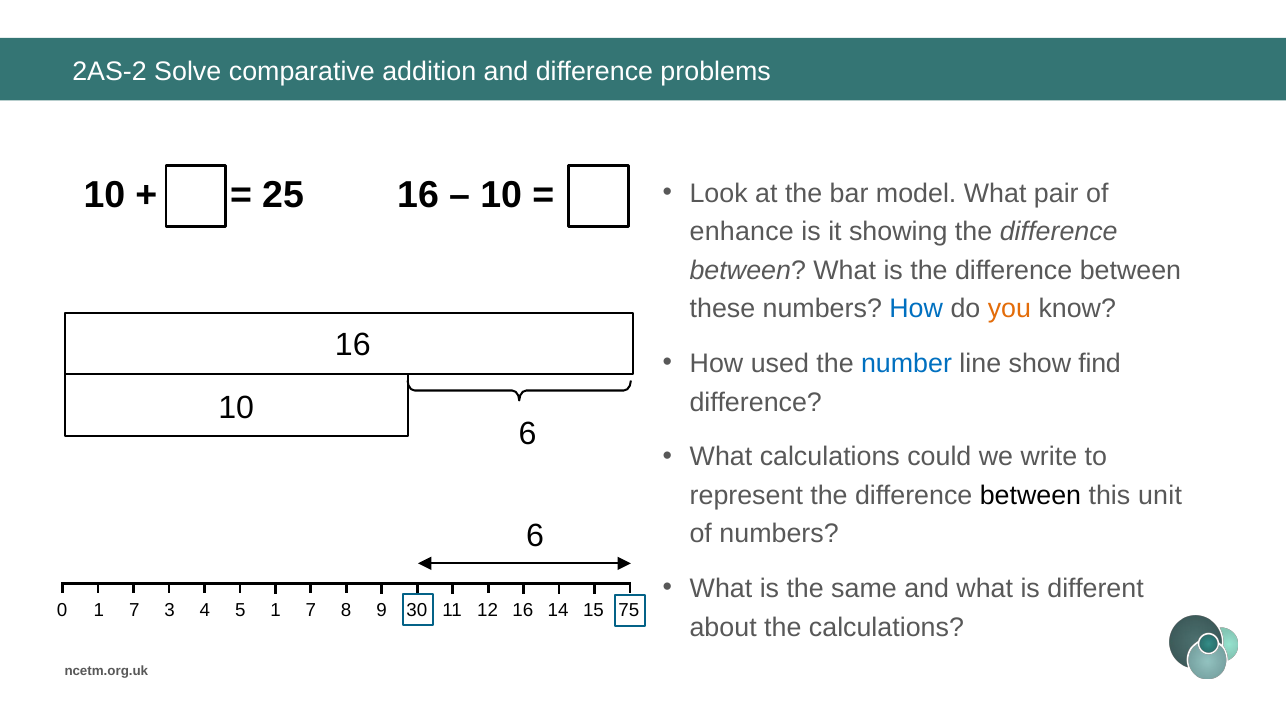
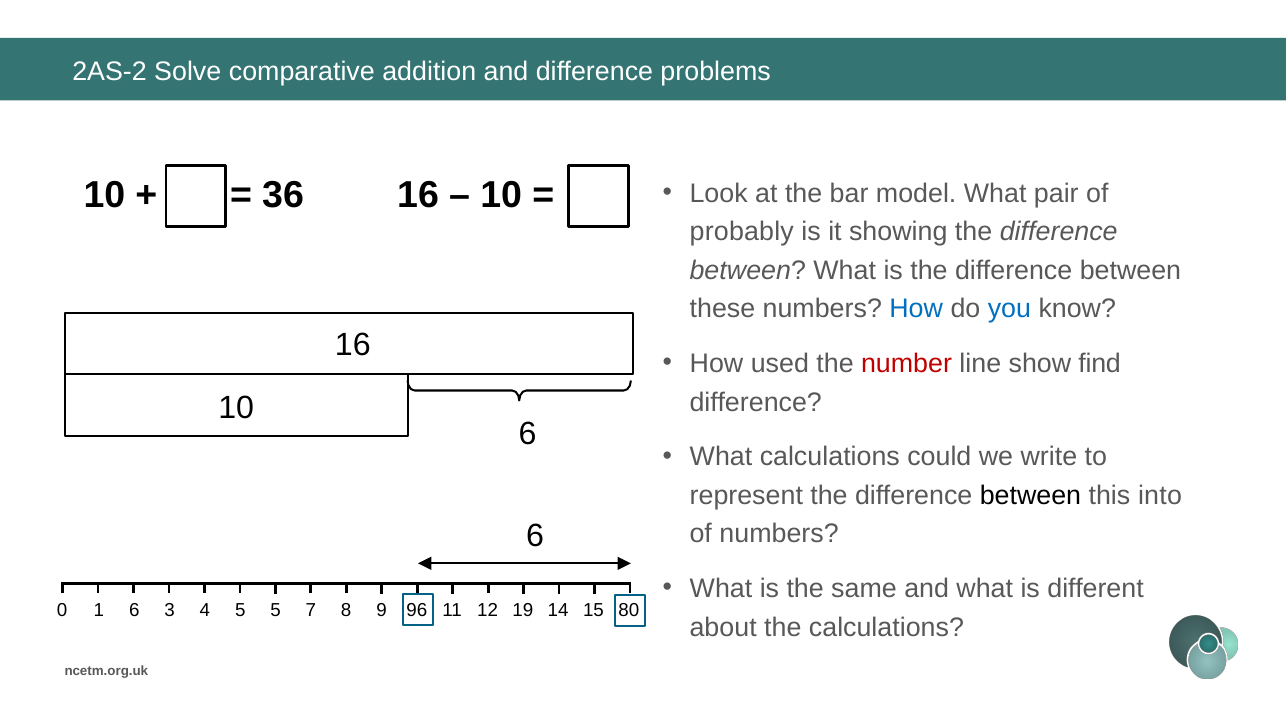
25: 25 -> 36 (283, 195)
enhance: enhance -> probably (742, 232)
you colour: orange -> blue (1009, 309)
number colour: blue -> red (907, 364)
unit: unit -> into (1160, 496)
0 1 7: 7 -> 6 (134, 611)
5 1: 1 -> 5 (276, 611)
30: 30 -> 96 (417, 611)
12 16: 16 -> 19 (523, 611)
75: 75 -> 80 (629, 611)
